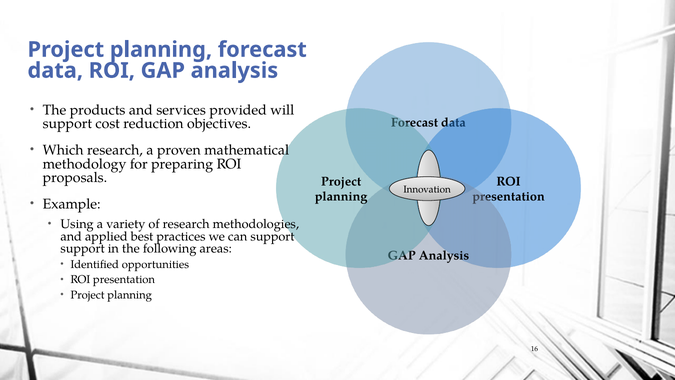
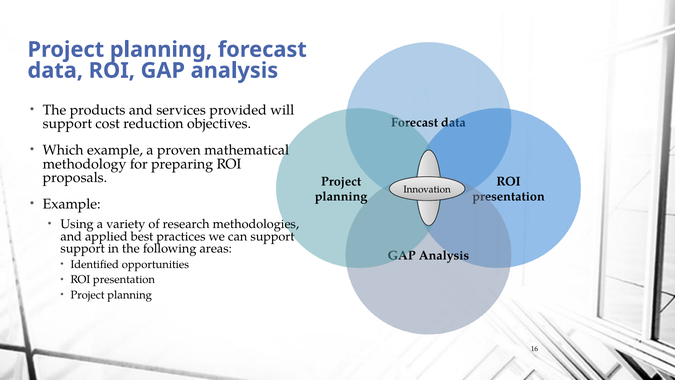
Which research: research -> example (115, 150)
